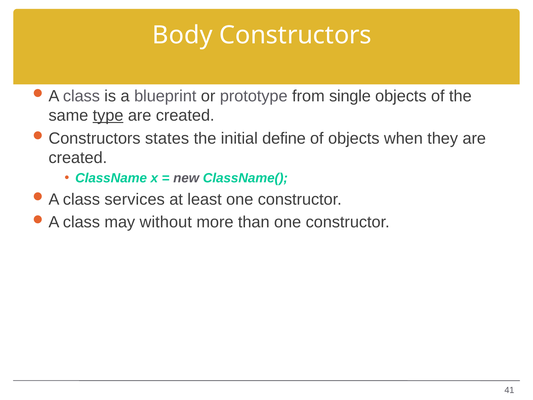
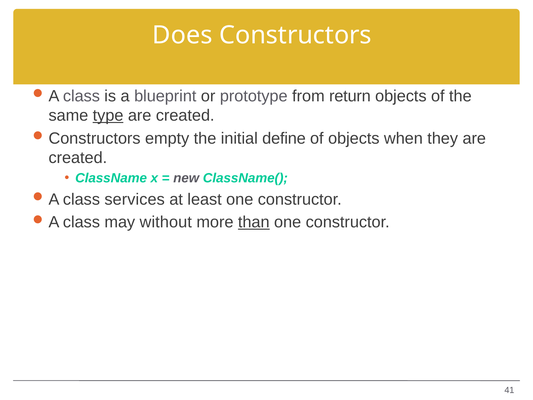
Body: Body -> Does (182, 35)
single: single -> return (350, 96)
states: states -> empty (167, 138)
than underline: none -> present (254, 222)
